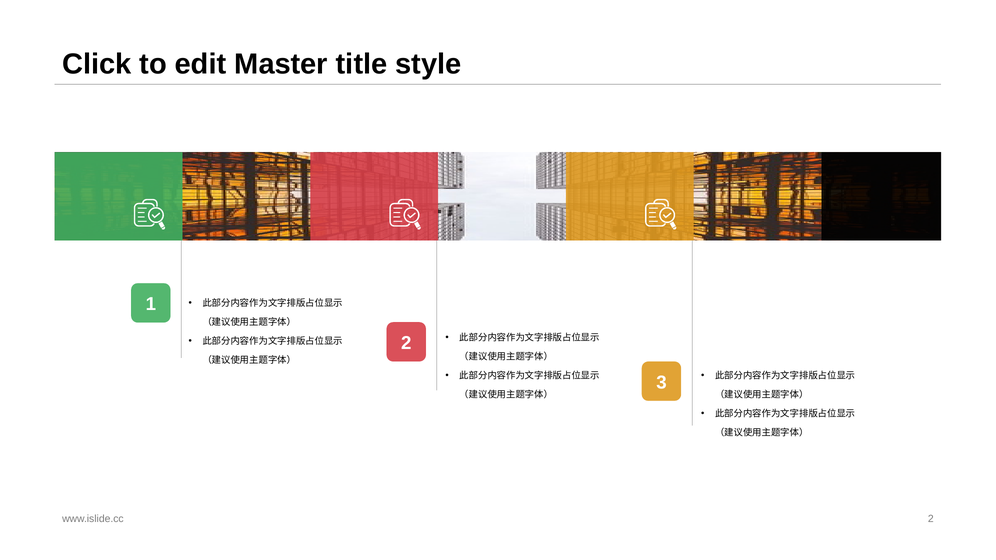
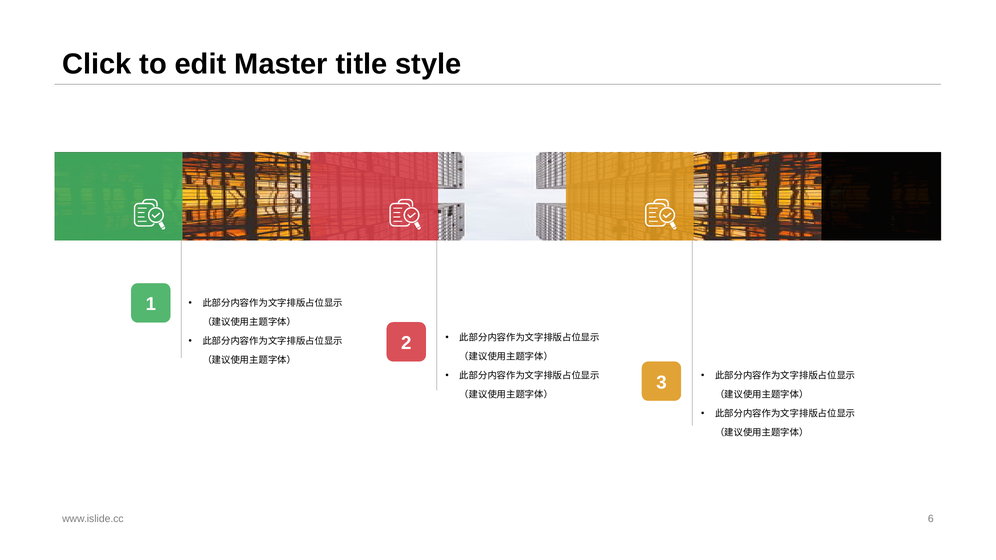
www.islide.cc 2: 2 -> 6 (931, 519)
